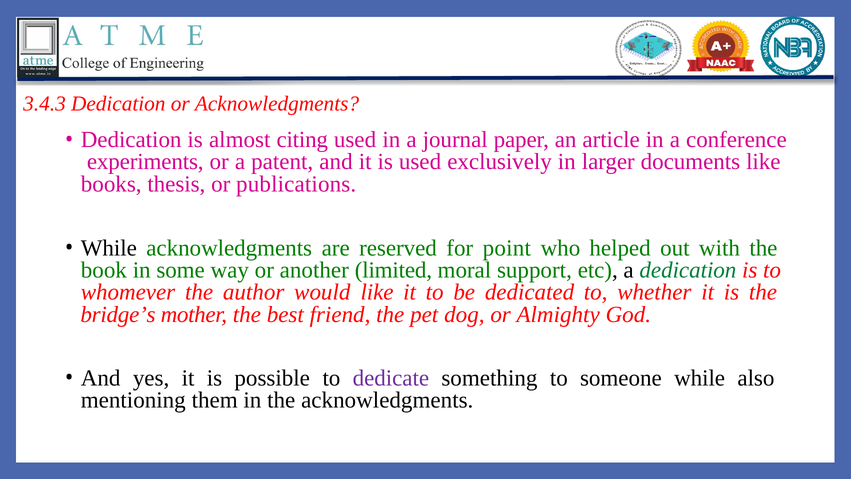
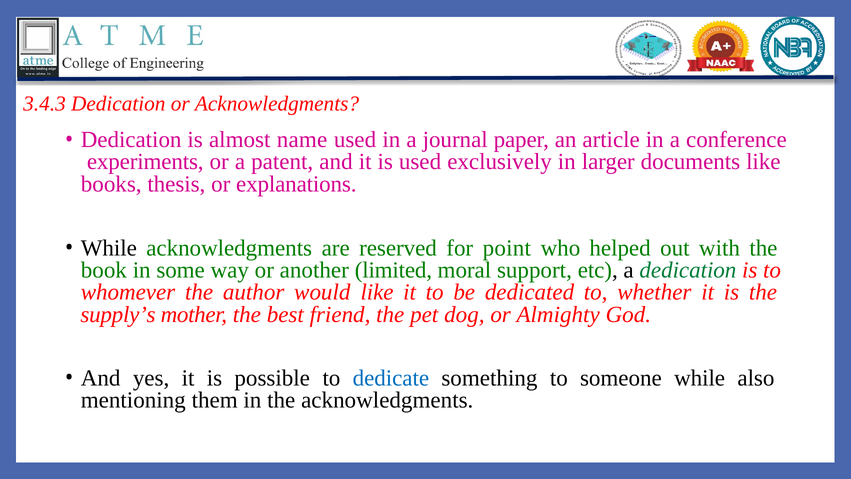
citing: citing -> name (302, 140)
publications: publications -> explanations (296, 184)
bridge’s: bridge’s -> supply’s (118, 314)
dedicate colour: purple -> blue (391, 378)
